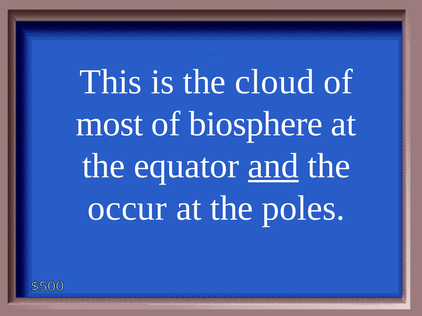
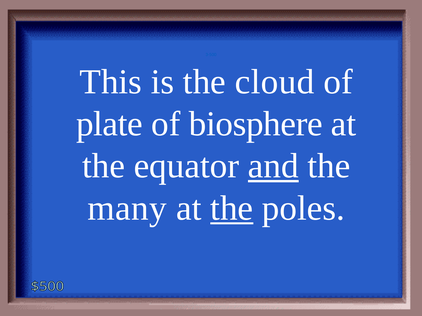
most: most -> plate (109, 124)
occur: occur -> many (127, 208)
the underline: none -> present (232, 208)
